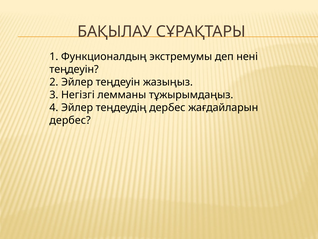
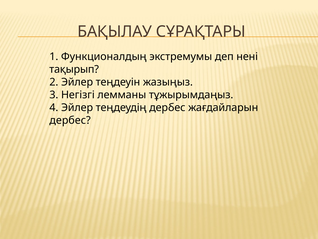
теңдеуін: теңдеуін -> тақырып (74, 69)
